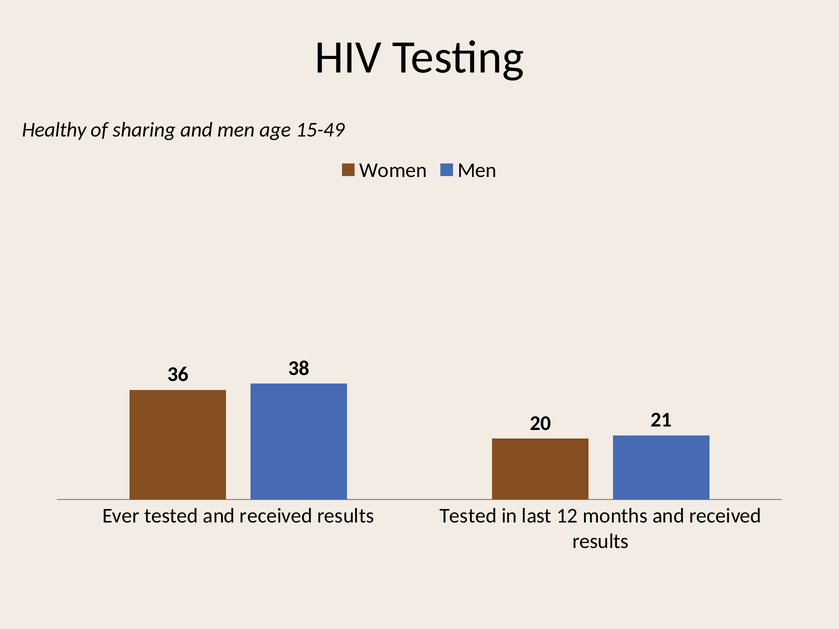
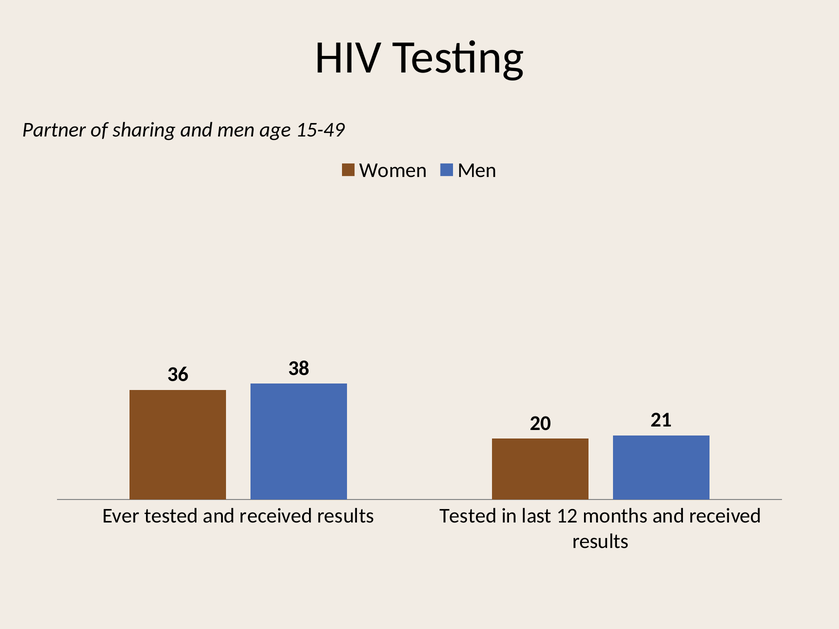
Healthy: Healthy -> Partner (54, 130)
